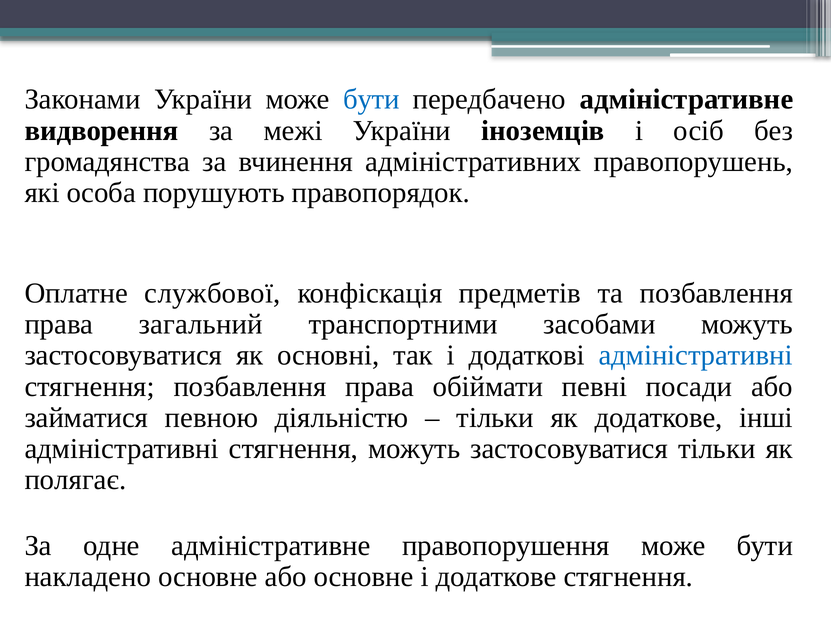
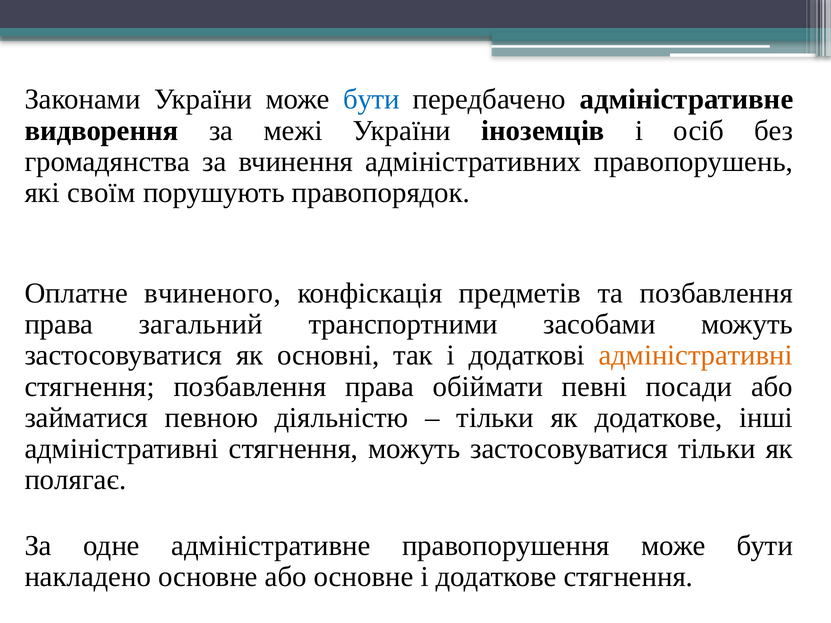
особа: особа -> своїм (101, 193)
службової: службової -> вчиненого (213, 293)
адміністративні colour: blue -> orange (696, 356)
